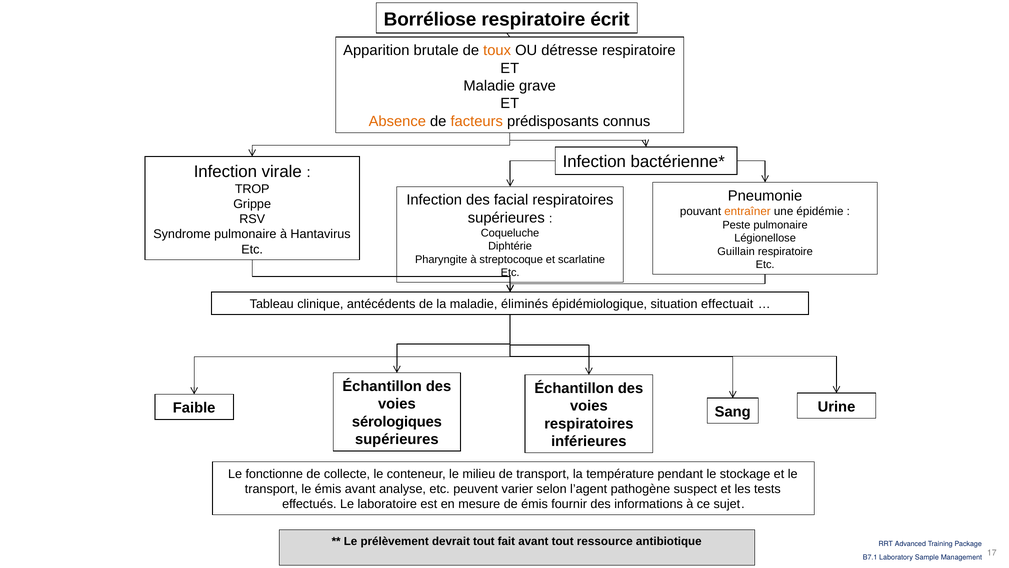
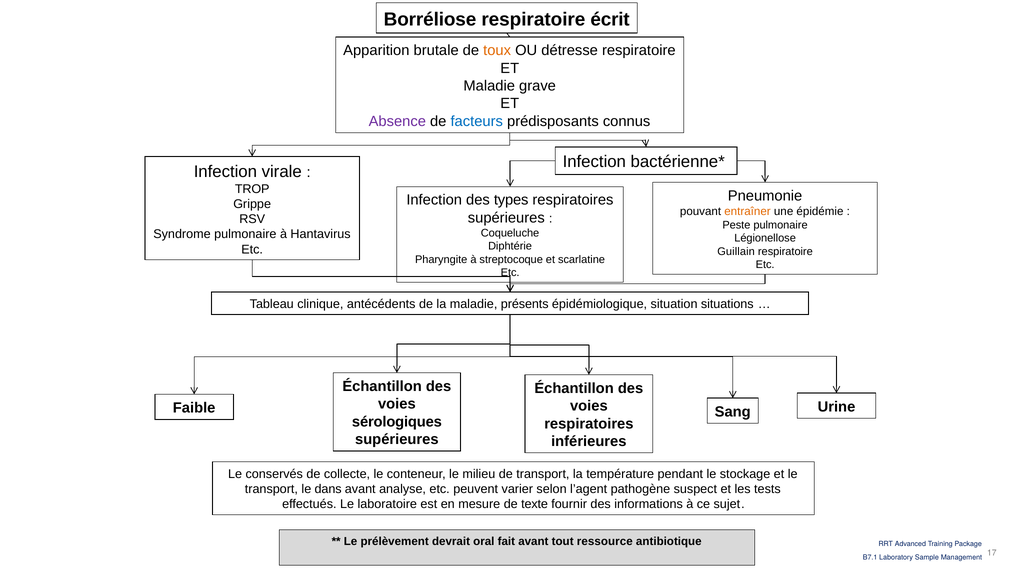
Absence colour: orange -> purple (397, 121)
facteurs colour: orange -> blue (477, 121)
facial: facial -> types (511, 200)
éliminés: éliminés -> présents (525, 304)
effectuait: effectuait -> situations (727, 304)
fonctionne: fonctionne -> conservés (274, 474)
le émis: émis -> dans (328, 489)
de émis: émis -> texte (535, 504)
devrait tout: tout -> oral (484, 541)
